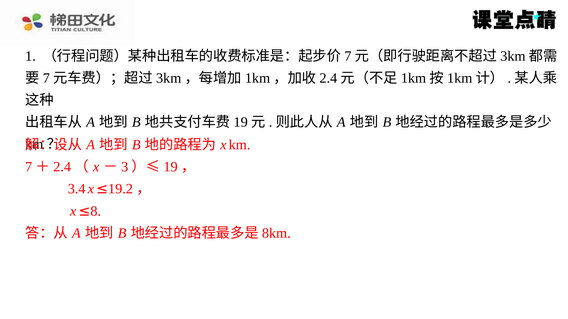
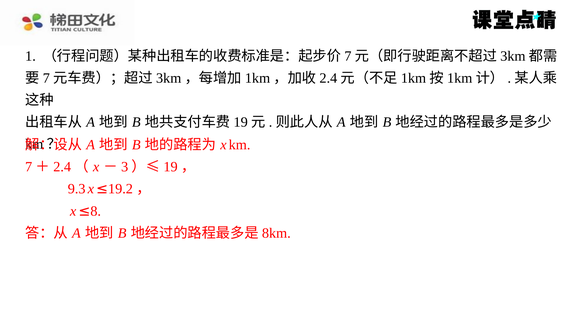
3.4: 3.4 -> 9.3 (77, 189)
